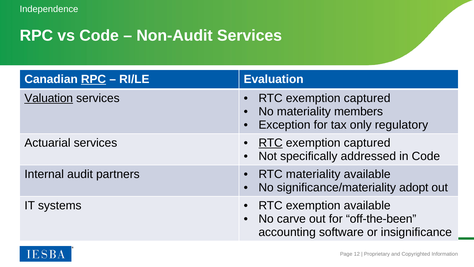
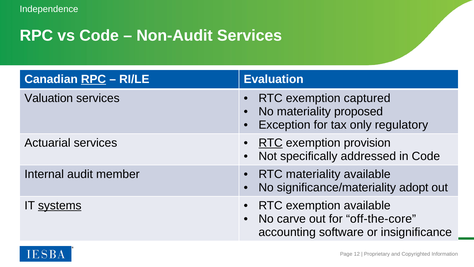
Valuation underline: present -> none (49, 98)
members: members -> proposed (359, 111)
captured: captured -> provision (367, 143)
partners: partners -> member (118, 174)
systems underline: none -> present (60, 205)
off-the-been: off-the-been -> off-the-core (381, 219)
